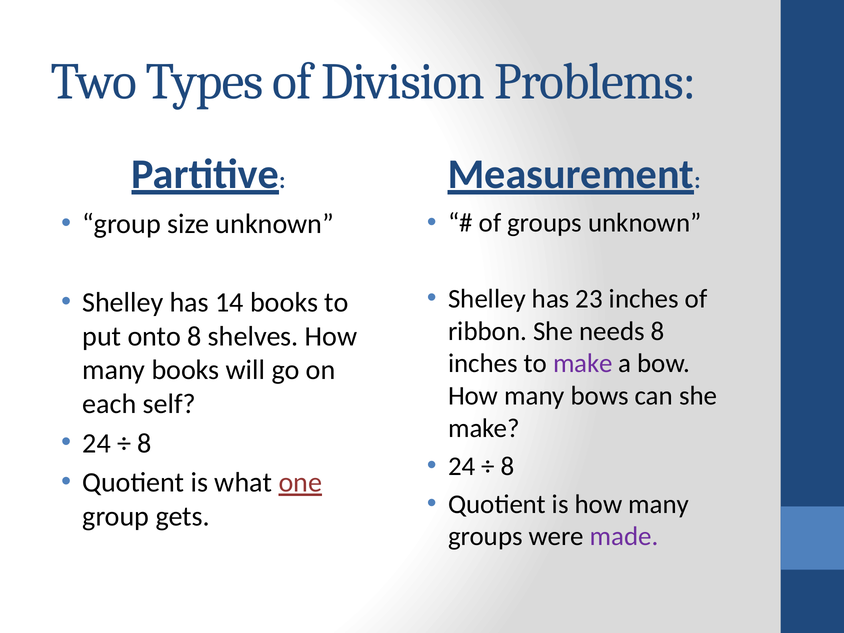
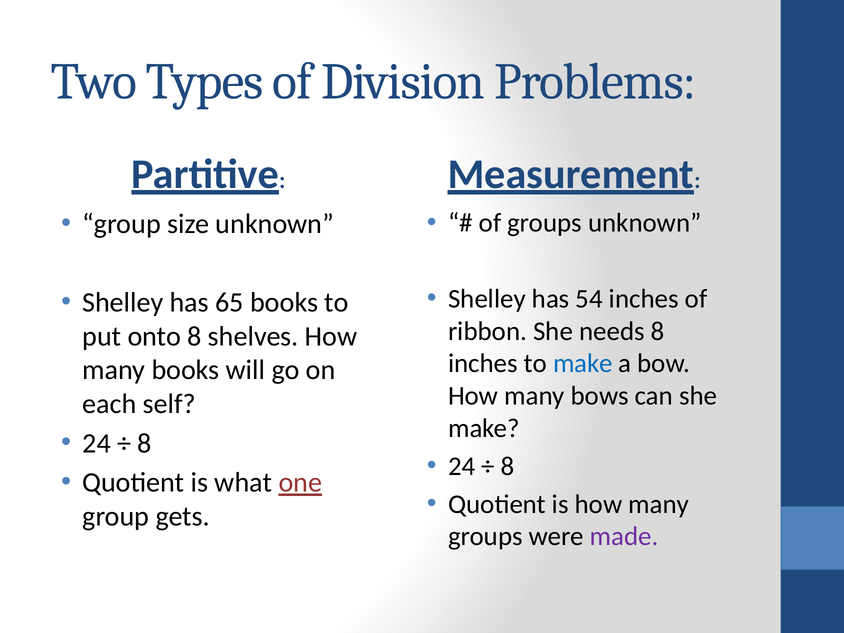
23: 23 -> 54 (589, 299)
14: 14 -> 65 (230, 303)
make colour: purple -> blue (583, 364)
